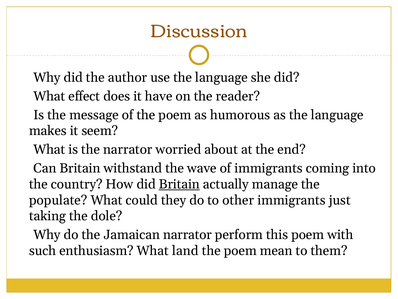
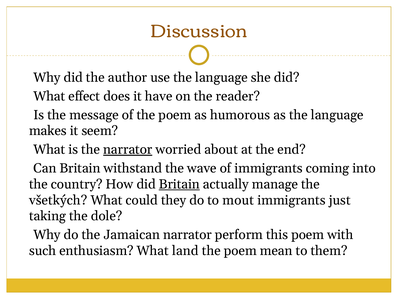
narrator underline: none -> present (128, 149)
populate: populate -> všetkých (58, 200)
other: other -> mout (238, 200)
